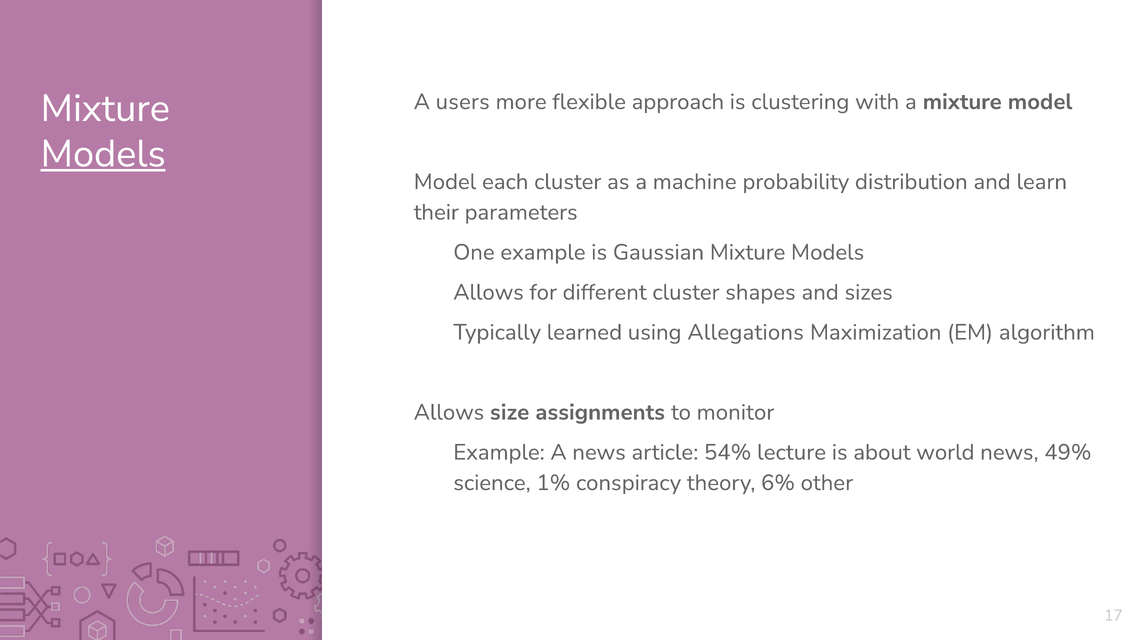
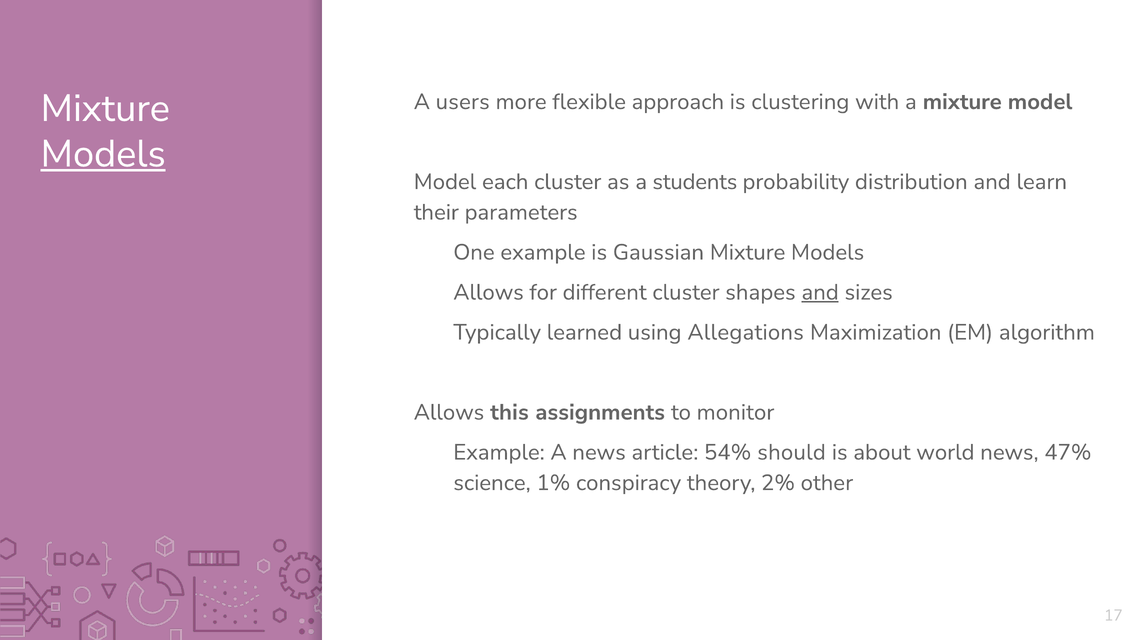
machine: machine -> students (695, 182)
and underline: none -> present (820, 293)
size: size -> this (510, 413)
lecture: lecture -> should (791, 453)
49%: 49% -> 47% (1068, 453)
6%: 6% -> 2% (778, 483)
